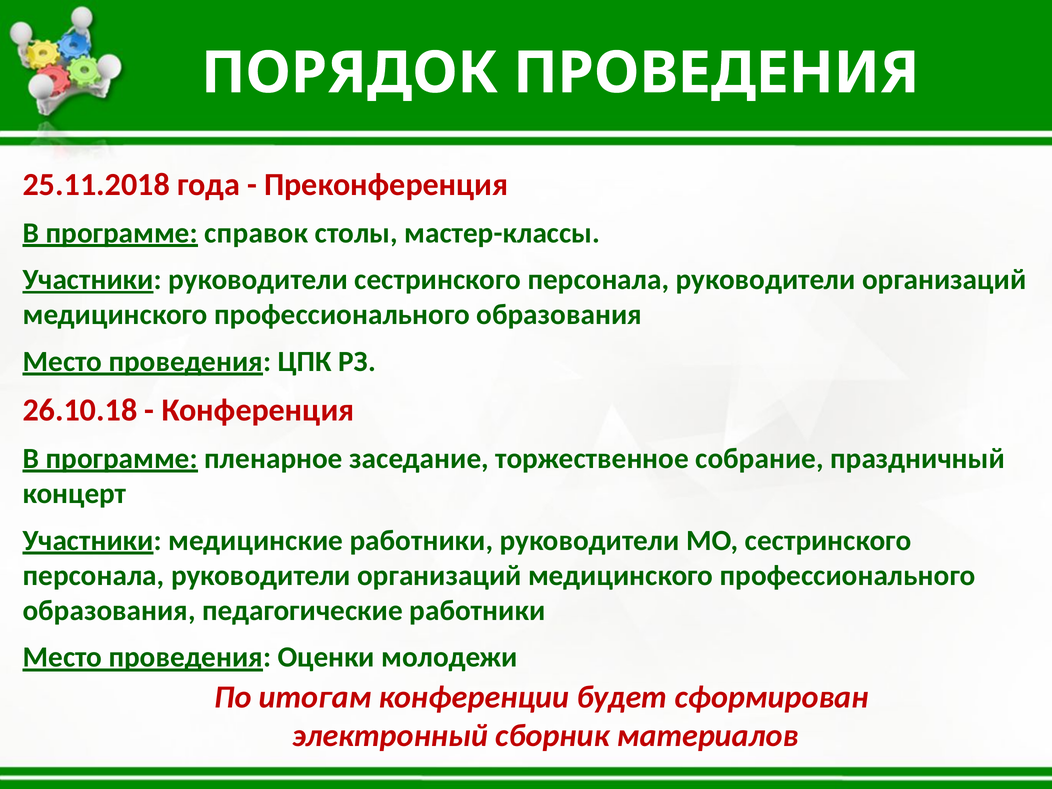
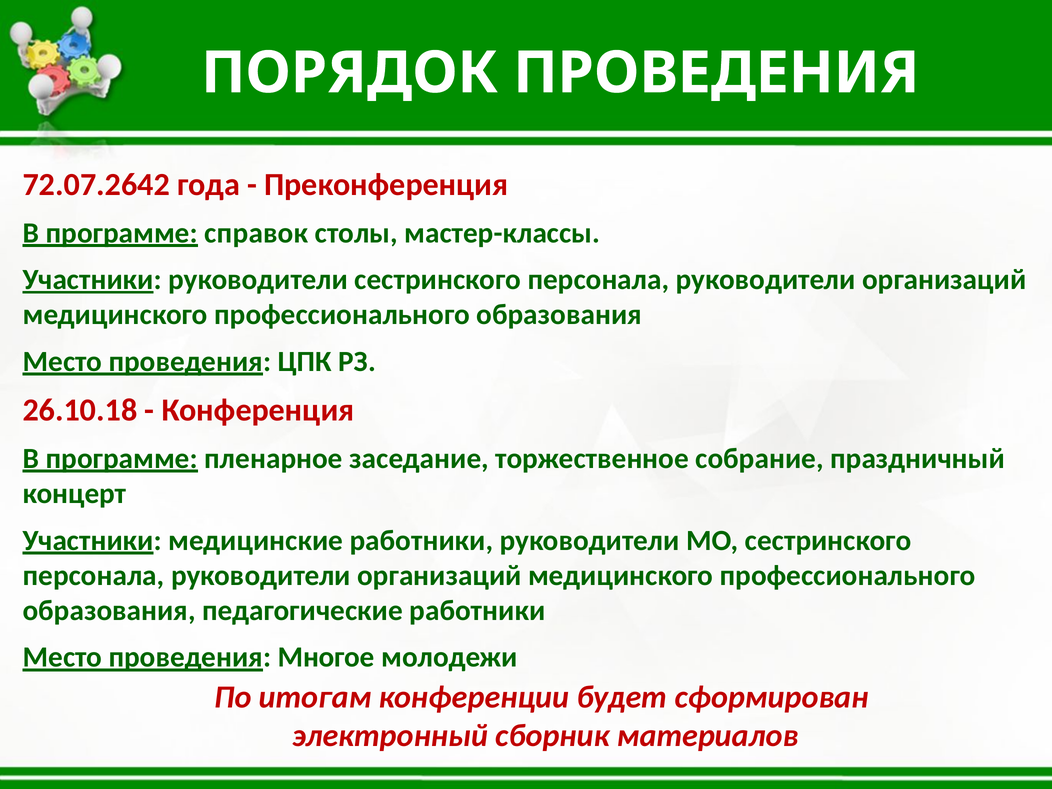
25.11.2018: 25.11.2018 -> 72.07.2642 (96, 185)
Оценки: Оценки -> Многое (326, 657)
